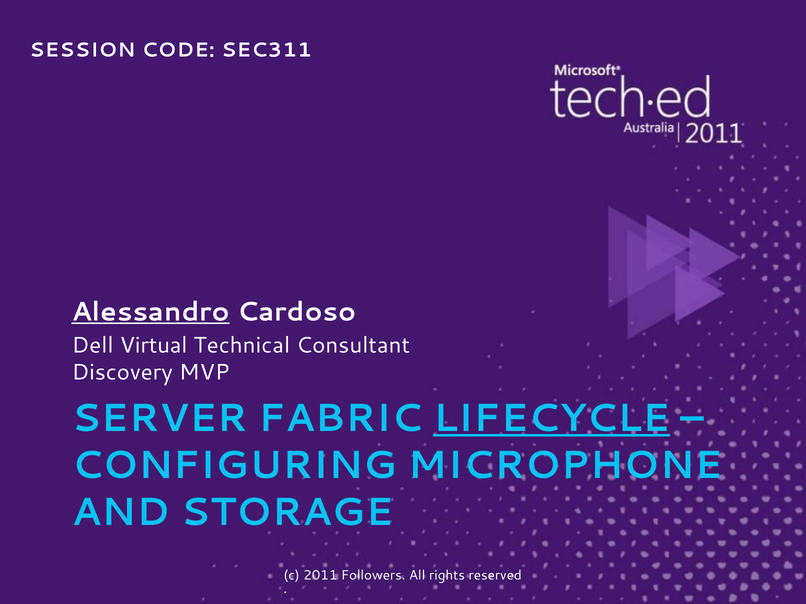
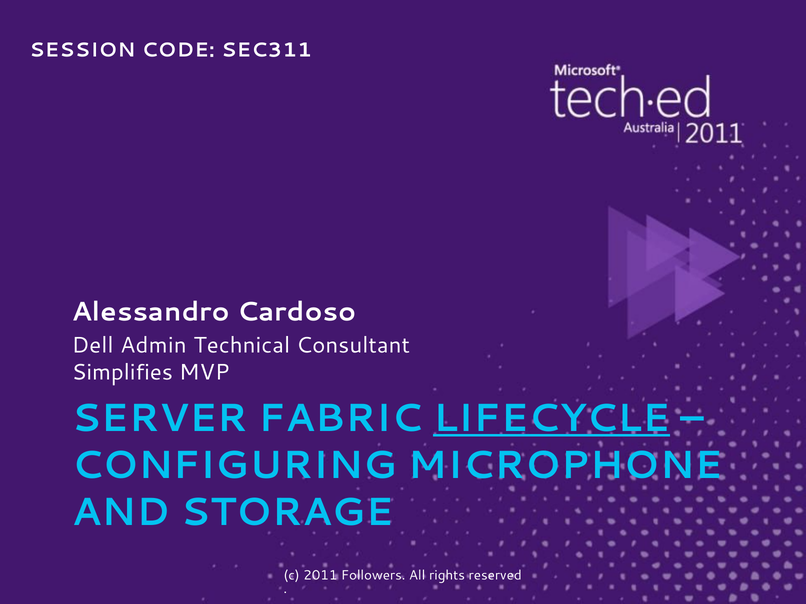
Alessandro underline: present -> none (151, 312)
Virtual: Virtual -> Admin (153, 346)
Discovery: Discovery -> Simplifies (122, 373)
